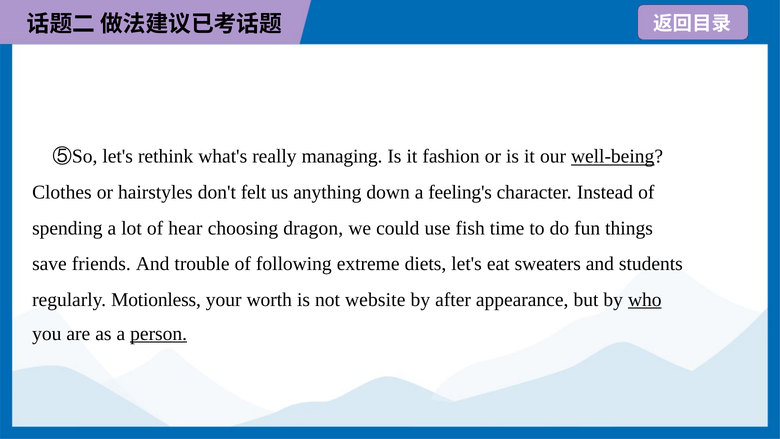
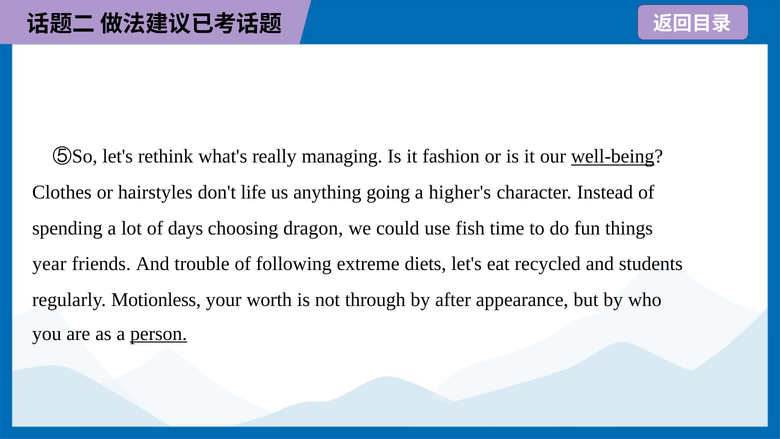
felt: felt -> life (253, 192)
down: down -> going (388, 192)
feeling's: feeling's -> higher's (460, 192)
hear: hear -> days (186, 228)
save: save -> year (49, 264)
sweaters: sweaters -> recycled (548, 264)
website: website -> through (375, 299)
who underline: present -> none (645, 299)
